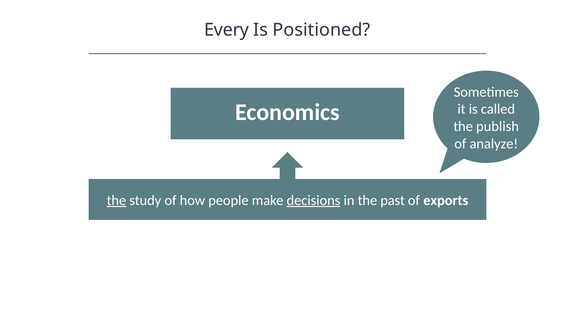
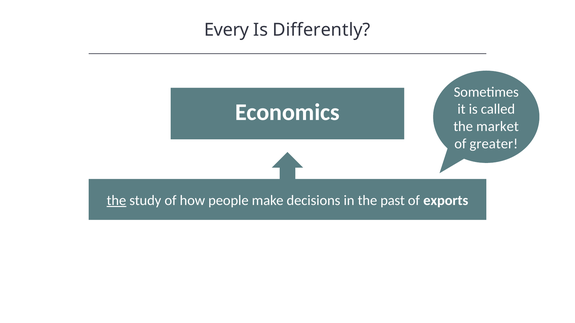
Positioned: Positioned -> Differently (322, 30)
publish: publish -> market (498, 127)
analyze: analyze -> greater (494, 144)
decisions underline: present -> none (313, 201)
